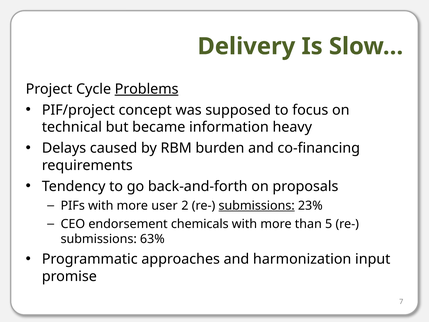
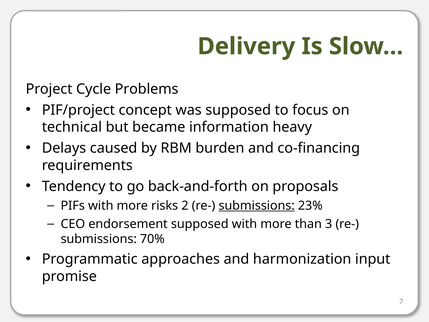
Problems underline: present -> none (147, 89)
user: user -> risks (165, 206)
endorsement chemicals: chemicals -> supposed (200, 224)
5: 5 -> 3 (329, 224)
63%: 63% -> 70% (152, 239)
